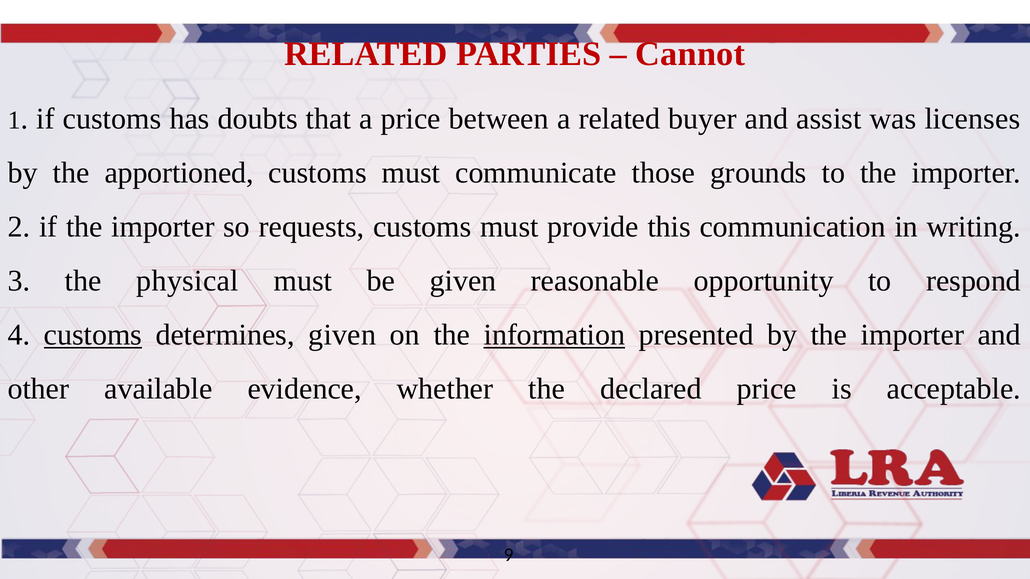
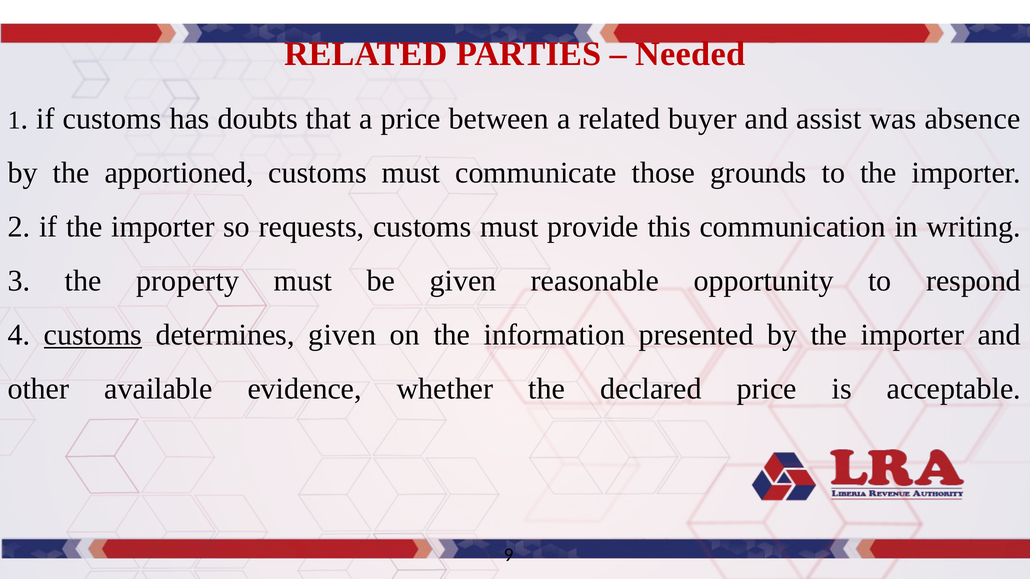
Cannot: Cannot -> Needed (690, 54)
licenses: licenses -> absence (972, 119)
physical: physical -> property (188, 281)
information underline: present -> none (554, 335)
